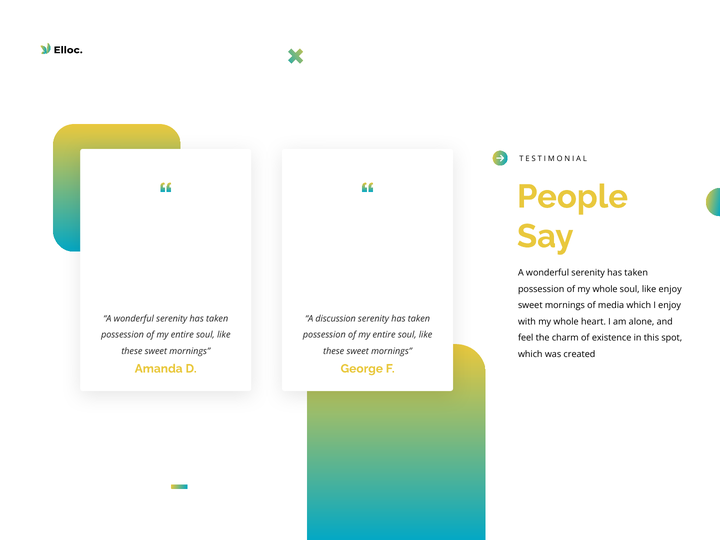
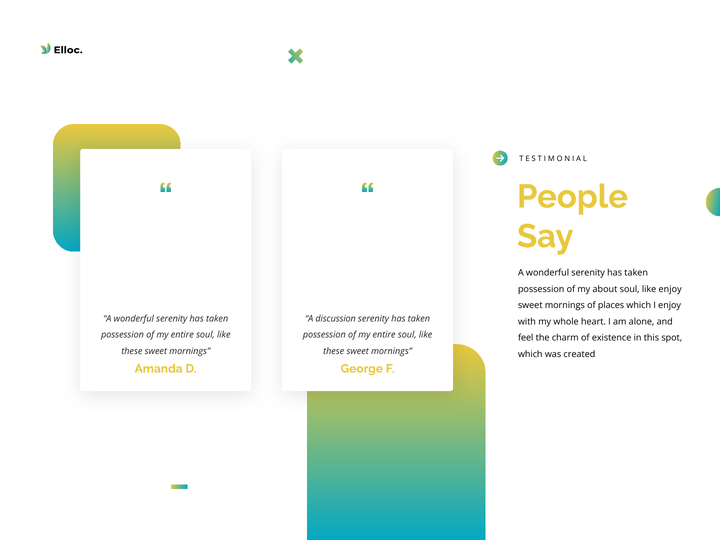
of my whole: whole -> about (605, 289)
media: media -> places (611, 305)
